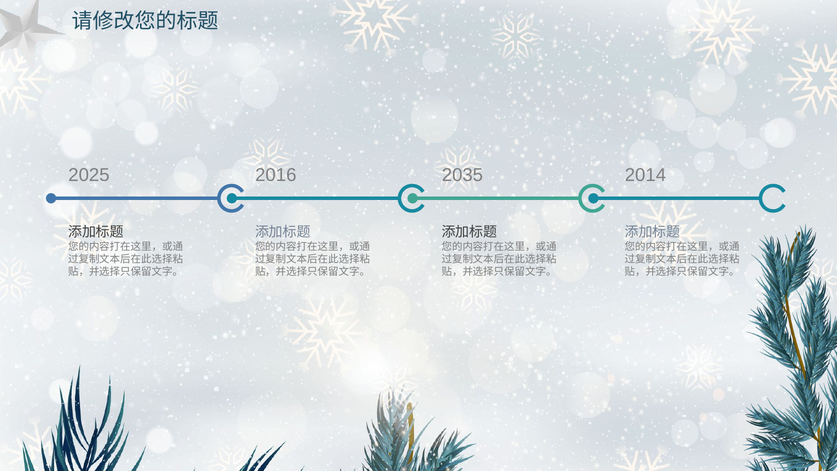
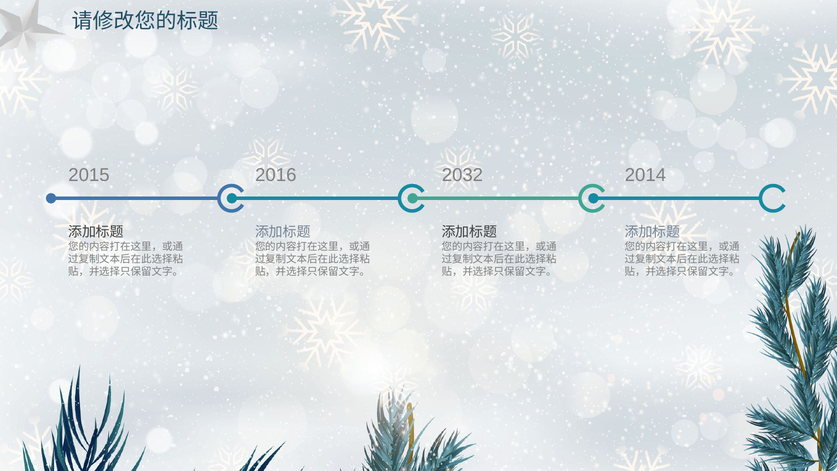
2025: 2025 -> 2015 (89, 175)
2035: 2035 -> 2032 (462, 175)
